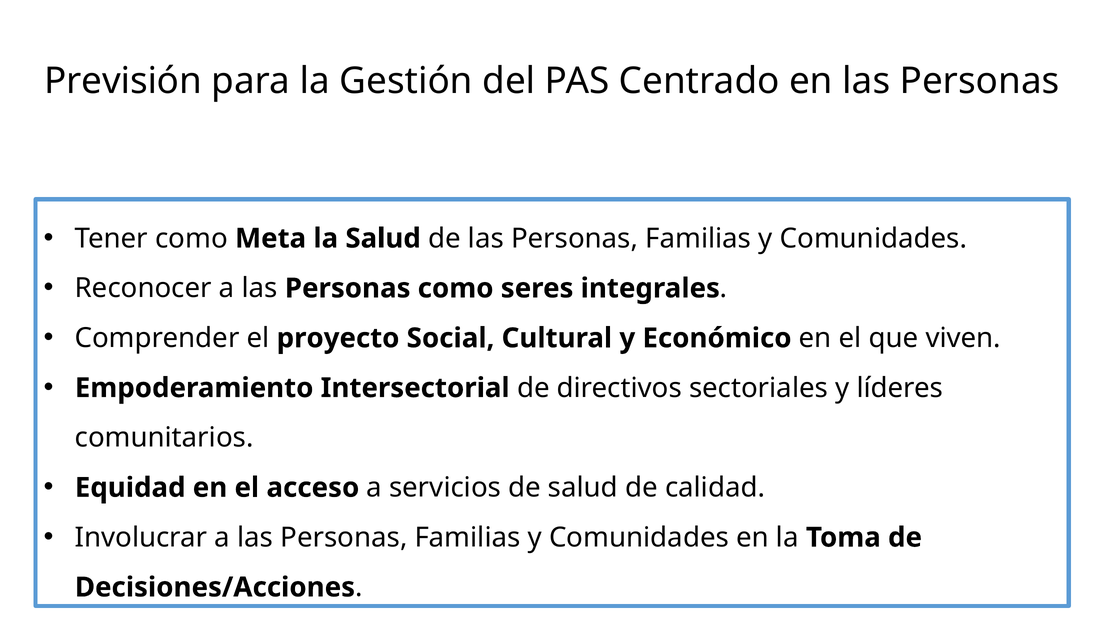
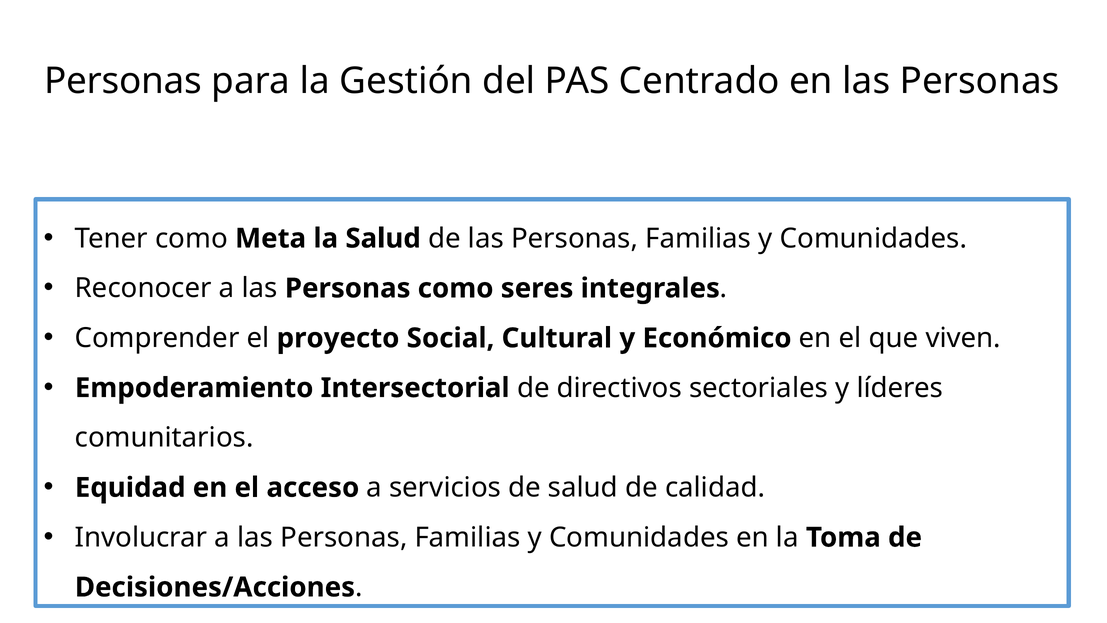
Previsión: Previsión -> Personas (123, 81)
